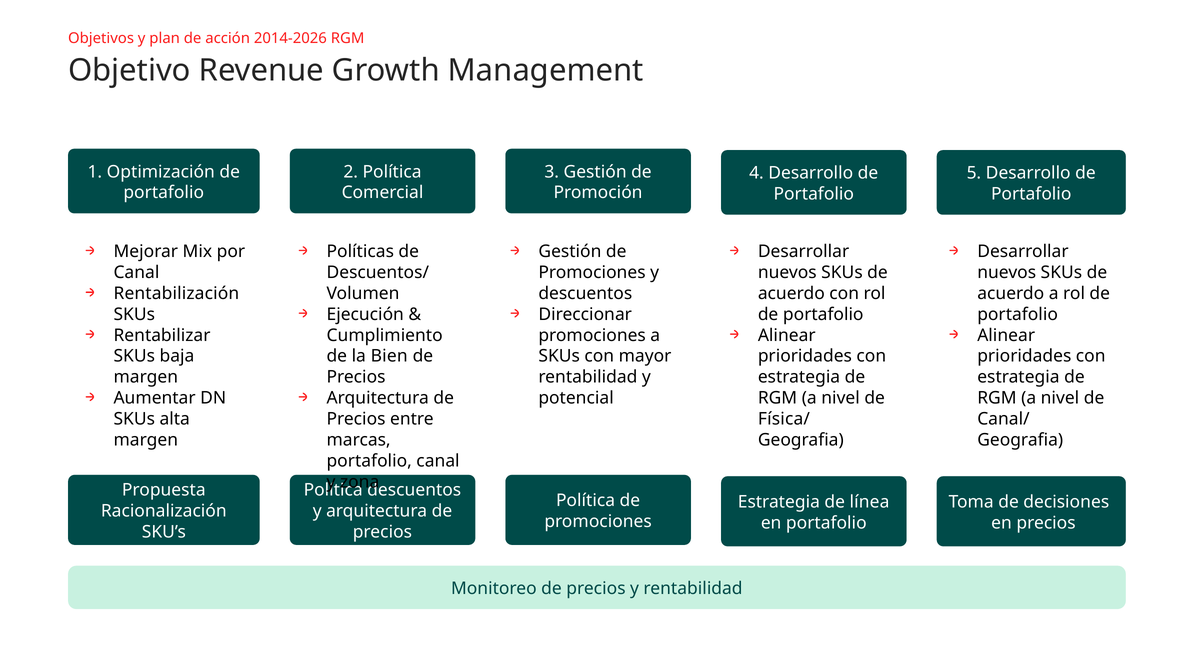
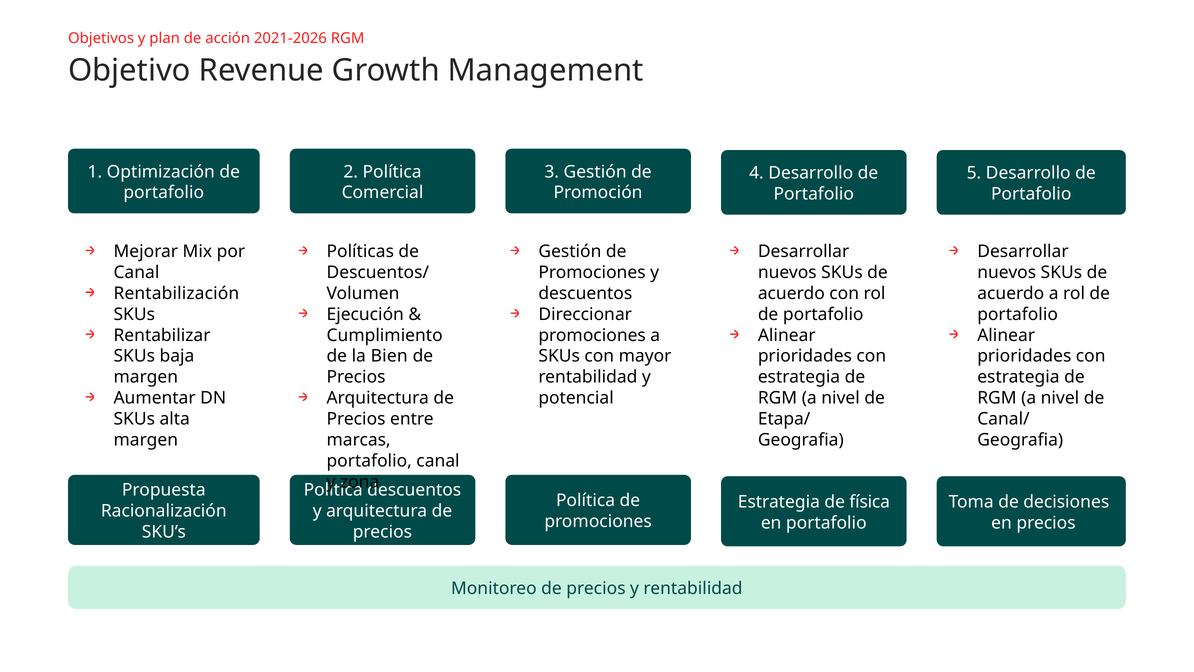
2014-2026: 2014-2026 -> 2021-2026 (290, 38)
Física/: Física/ -> Etapa/ (784, 419)
línea: línea -> física (870, 502)
